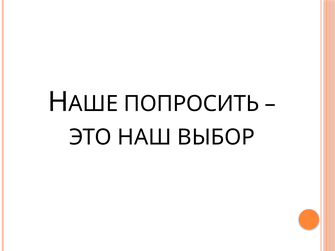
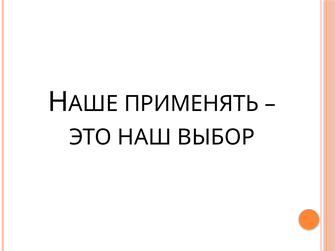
ПОПРОСИТЬ: ПОПРОСИТЬ -> ПРИМЕНЯТЬ (192, 104)
